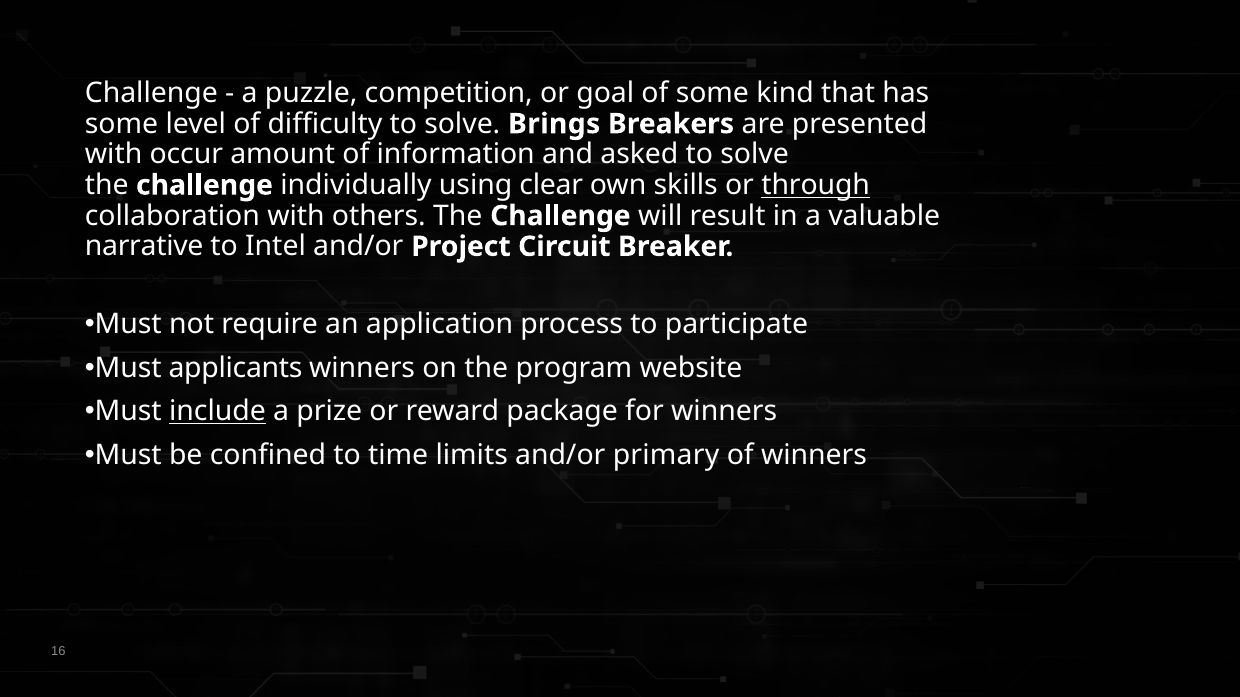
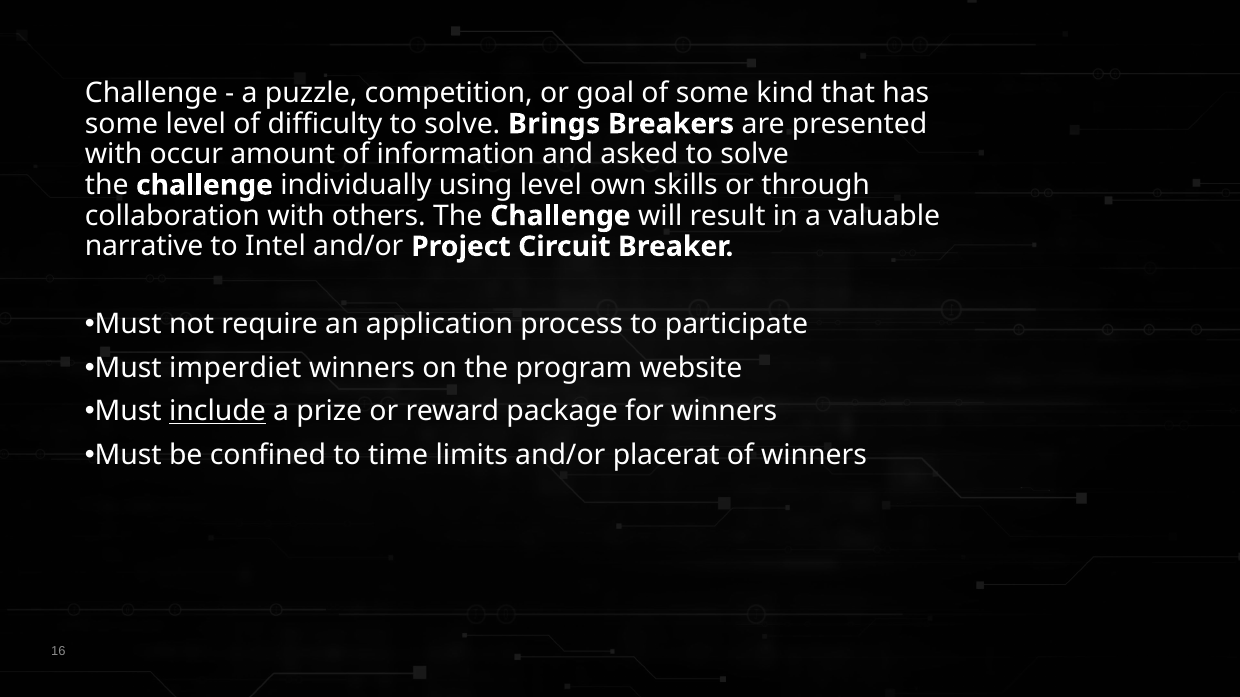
using clear: clear -> level (551, 185)
through underline: present -> none (816, 185)
applicants: applicants -> imperdiet (235, 368)
primary: primary -> placerat (666, 455)
